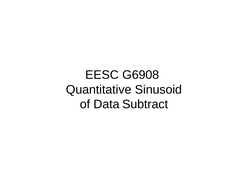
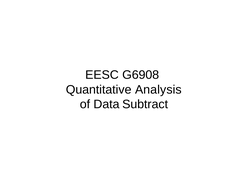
Sinusoid: Sinusoid -> Analysis (158, 90)
